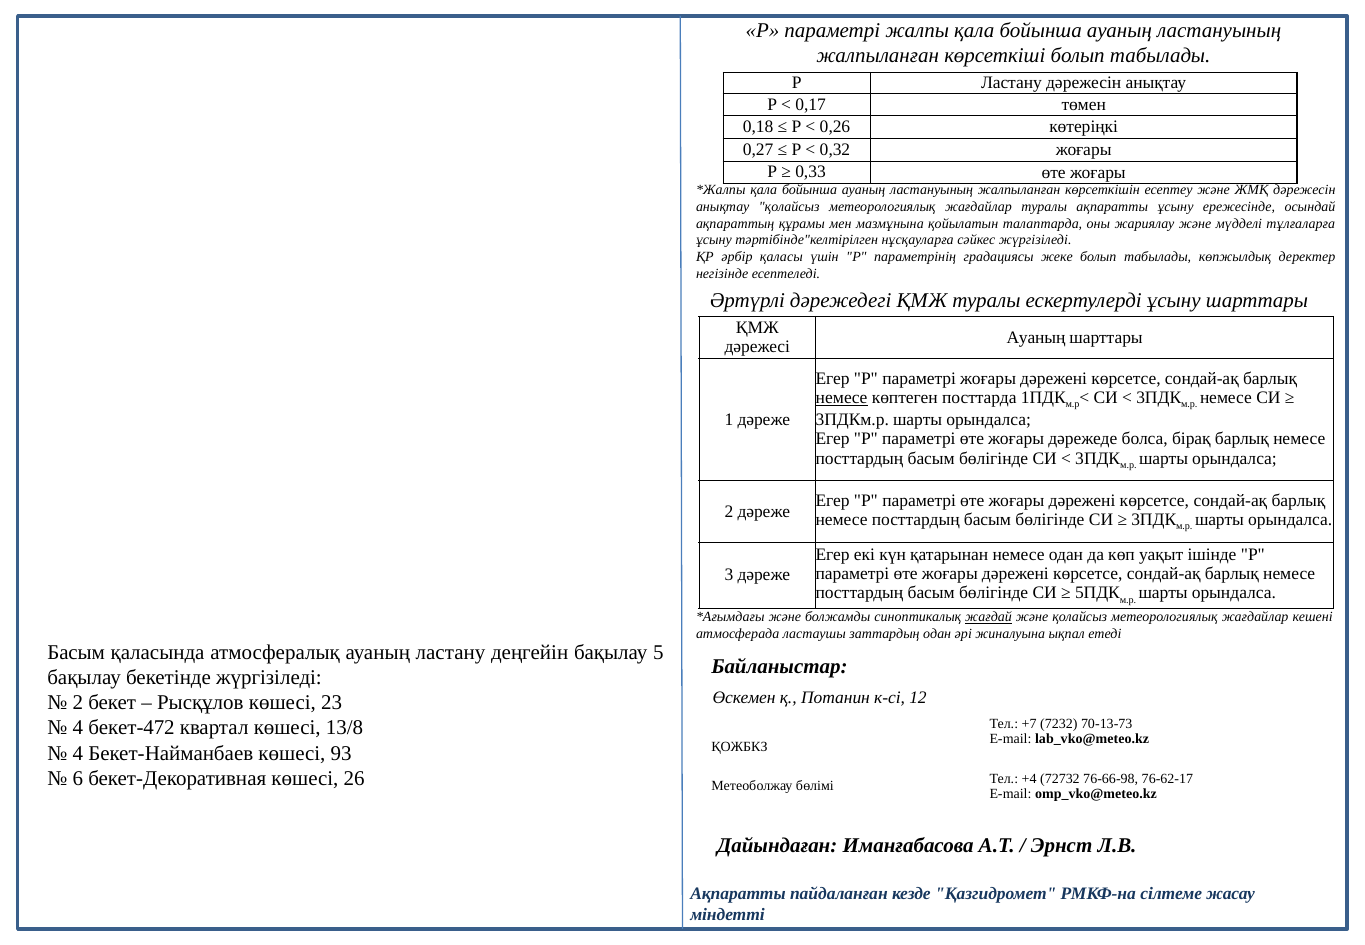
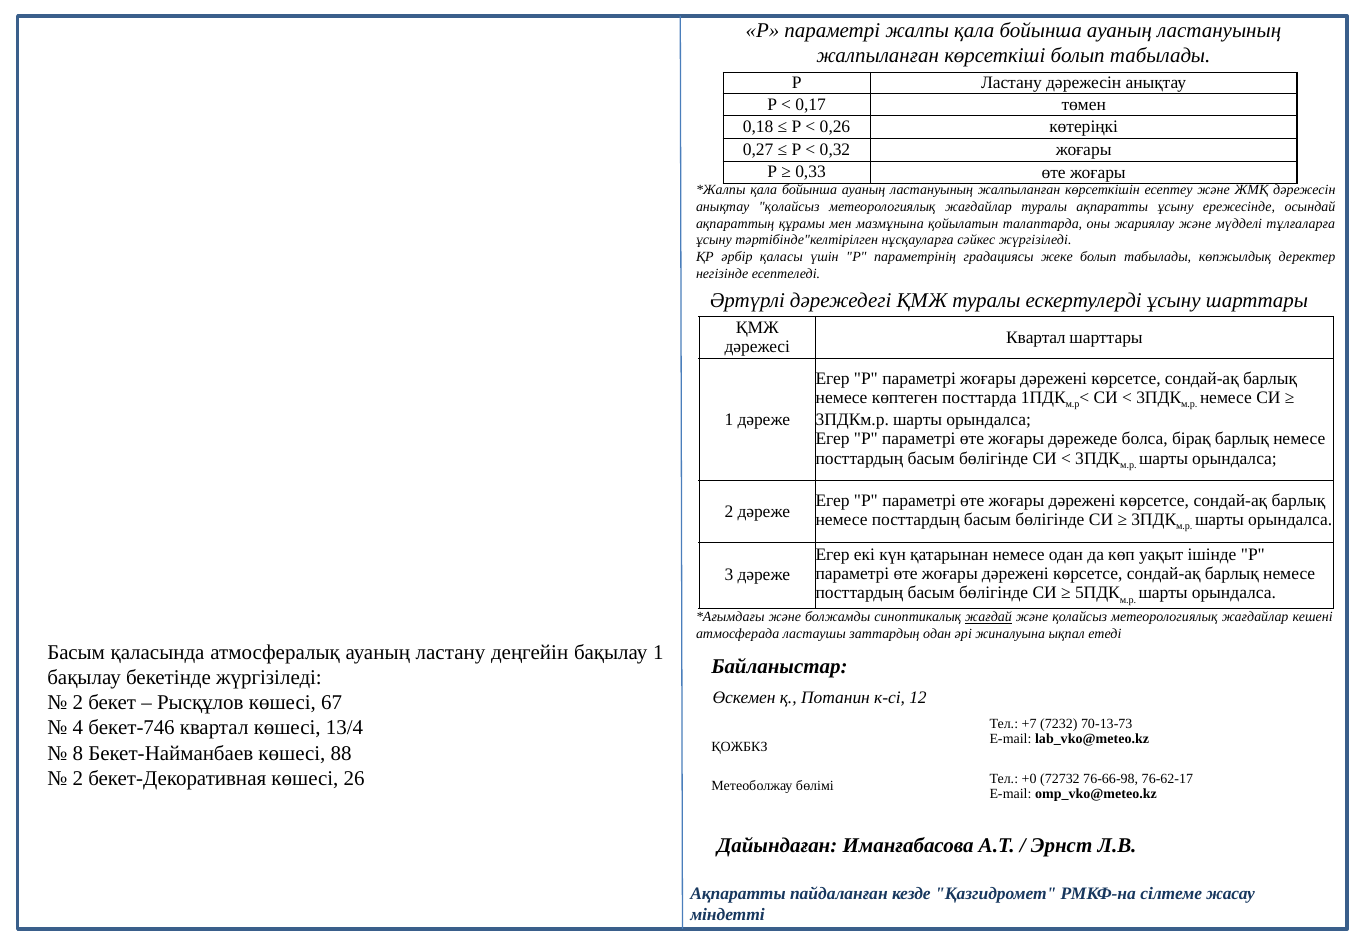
Ауаның: Ауаның -> Квартал (1036, 337)
немесе underline: present -> none (842, 398)
бақылау 5: 5 -> 1 (658, 652)
23: 23 -> 67 (332, 703)
бекет-472: бекет-472 -> бекет-746 (132, 728)
13/8: 13/8 -> 13/4 (345, 728)
4: 4 -> 8 (78, 753)
93: 93 -> 88 (341, 753)
6: 6 -> 2 (78, 778)
+4: +4 -> +0 (1029, 778)
